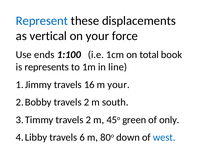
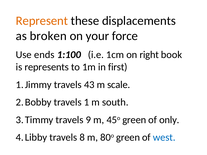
Represent colour: blue -> orange (42, 21)
vertical: vertical -> broken (48, 36)
total: total -> right (149, 55)
line: line -> first (118, 67)
16: 16 -> 43 (89, 85)
m your: your -> scale (119, 85)
2: 2 -> 1 (87, 102)
2: 2 -> 9 (88, 120)
6: 6 -> 8 (82, 138)
80o down: down -> green (128, 138)
